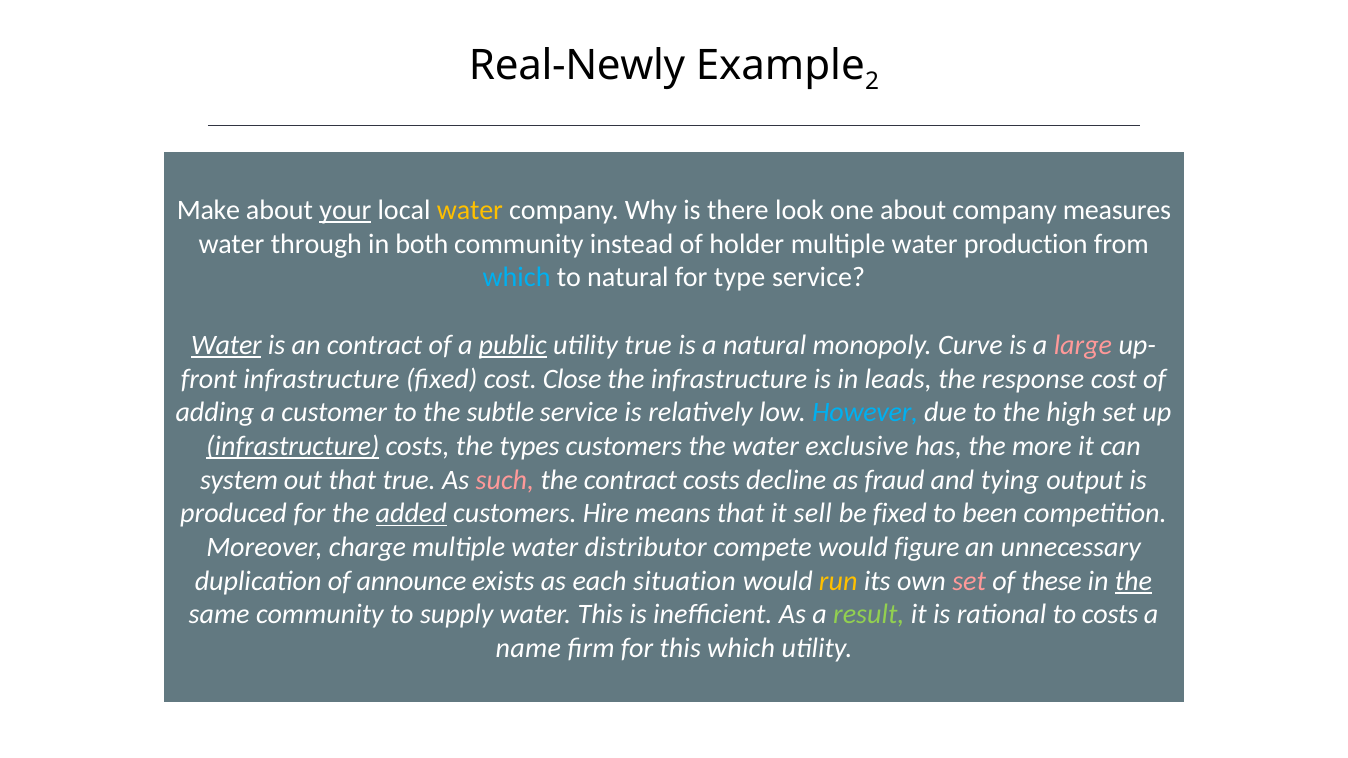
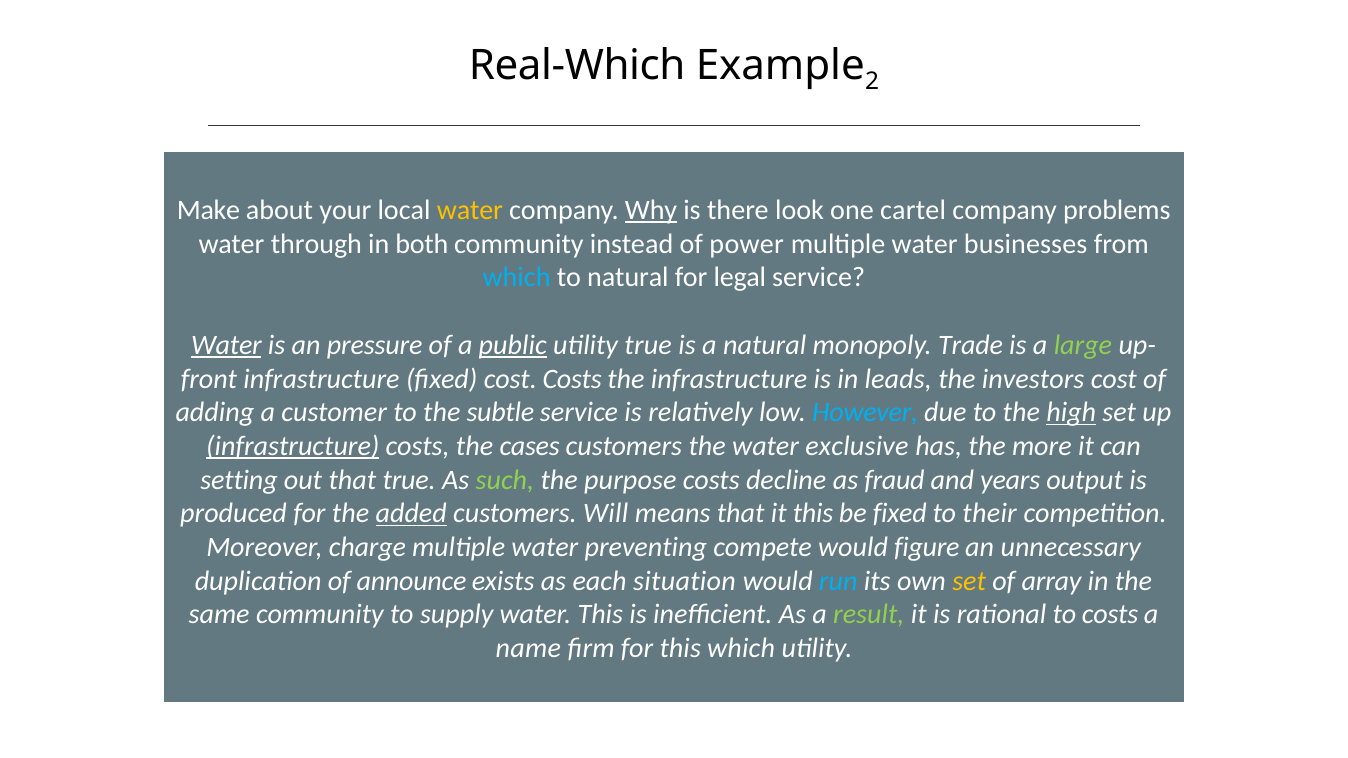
Real-Newly: Real-Newly -> Real-Which (577, 65)
your underline: present -> none (345, 210)
Why underline: none -> present (651, 210)
one about: about -> cartel (913, 210)
measures: measures -> problems (1117, 210)
holder: holder -> power (747, 244)
production: production -> businesses (1026, 244)
type: type -> legal (740, 278)
an contract: contract -> pressure (375, 345)
Curve: Curve -> Trade (971, 345)
large colour: pink -> light green (1083, 345)
cost Close: Close -> Costs (572, 379)
response: response -> investors (1033, 379)
high underline: none -> present (1071, 413)
types: types -> cases (530, 446)
system: system -> setting (239, 480)
such colour: pink -> light green (505, 480)
the contract: contract -> purpose (630, 480)
tying: tying -> years (1010, 480)
Hire: Hire -> Will (606, 514)
it sell: sell -> this (813, 514)
been: been -> their (990, 514)
distributor: distributor -> preventing (646, 547)
run colour: yellow -> light blue (838, 581)
set colour: pink -> yellow (969, 581)
these: these -> array (1052, 581)
the underline: present -> none (1133, 581)
